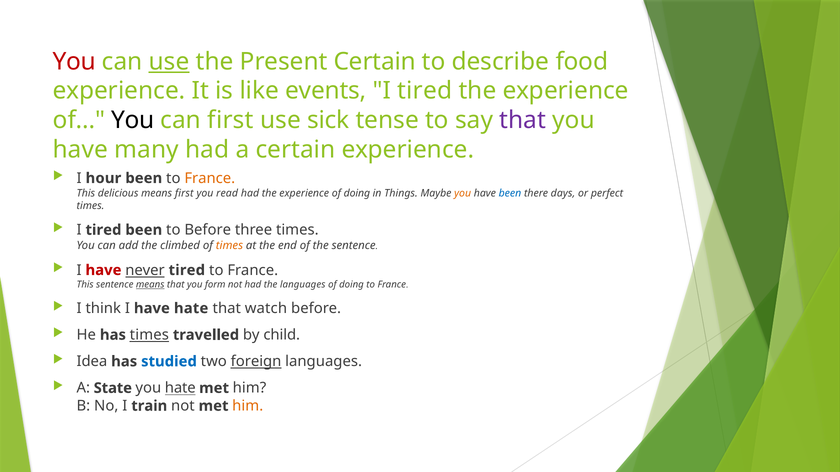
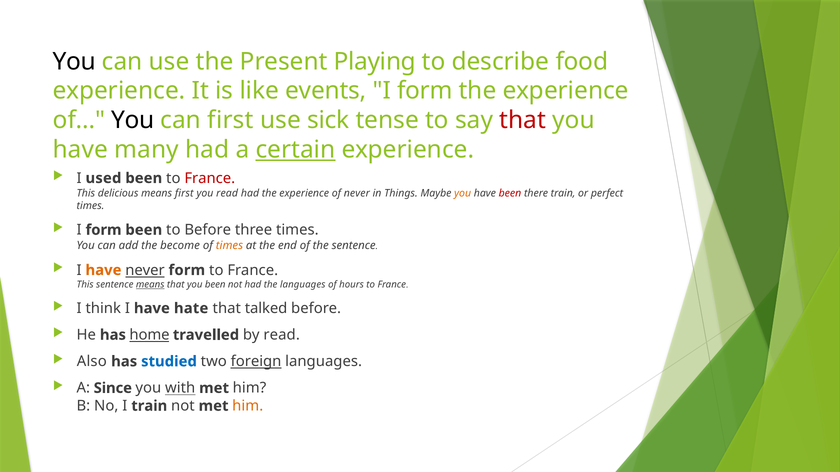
You colour: red -> black (74, 62)
use underline: present -> none (169, 62)
Present Certain: Certain -> Playing (375, 62)
tired: tired -> form (425, 91)
that colour: purple -> red (523, 120)
certain underline: none -> present (295, 150)
hour: hour -> used (103, 178)
France colour: orange -> red (210, 178)
experience of doing: doing -> never (357, 193)
been colour: blue -> red (510, 193)
there days: days -> train (563, 193)
tired: tired -> form (104, 230)
climbed: climbed -> become (180, 246)
have colour: red -> orange (103, 270)
never tired: tired -> form (187, 270)
you form: form -> been (215, 285)
doing: doing -> hours (351, 285)
watch: watch -> talked (266, 309)
has times: times -> home (150, 335)
by child: child -> read (282, 335)
Idea: Idea -> Also (92, 362)
State: State -> Since (113, 388)
you hate: hate -> with (180, 388)
